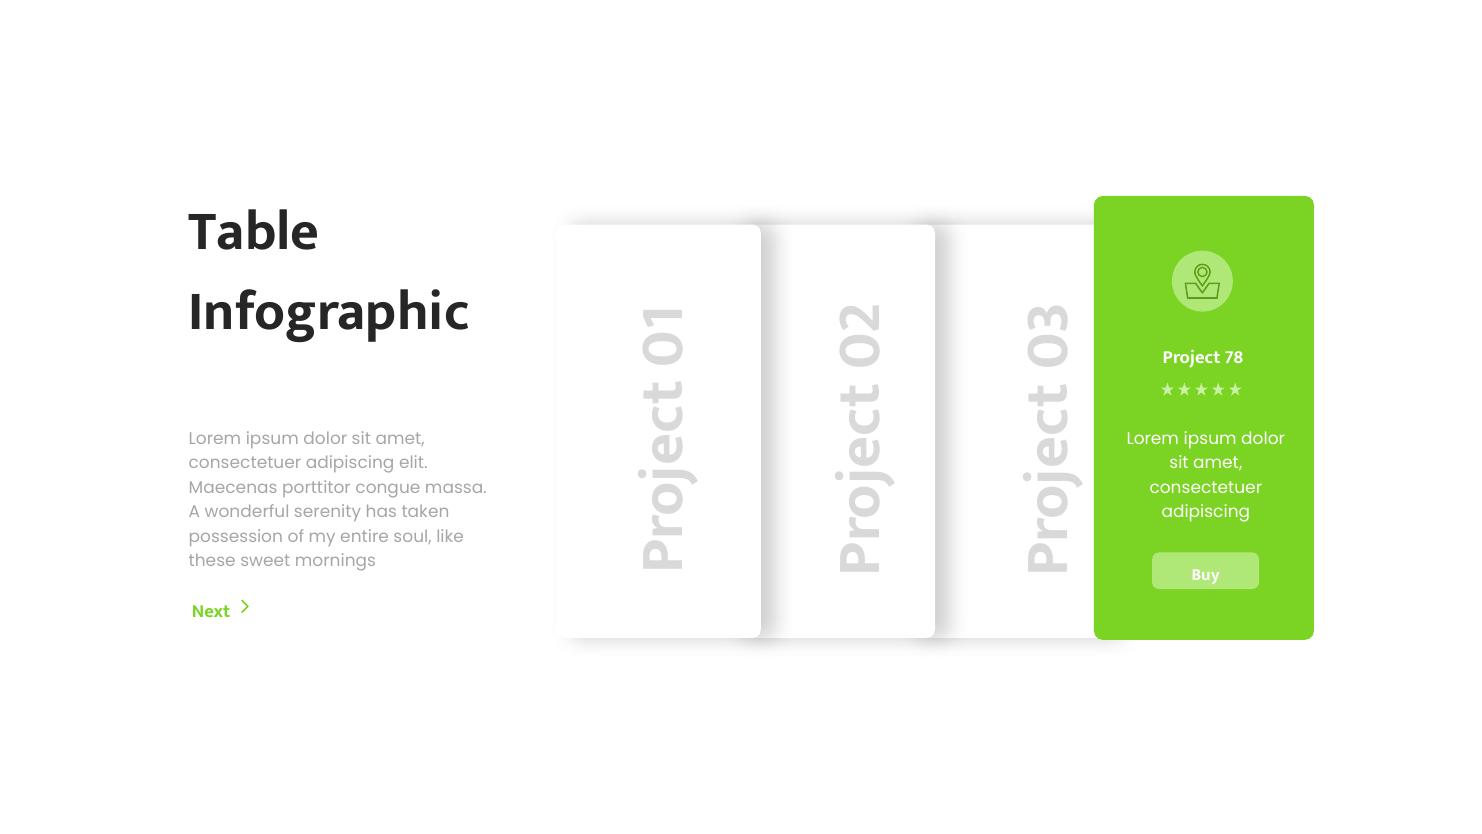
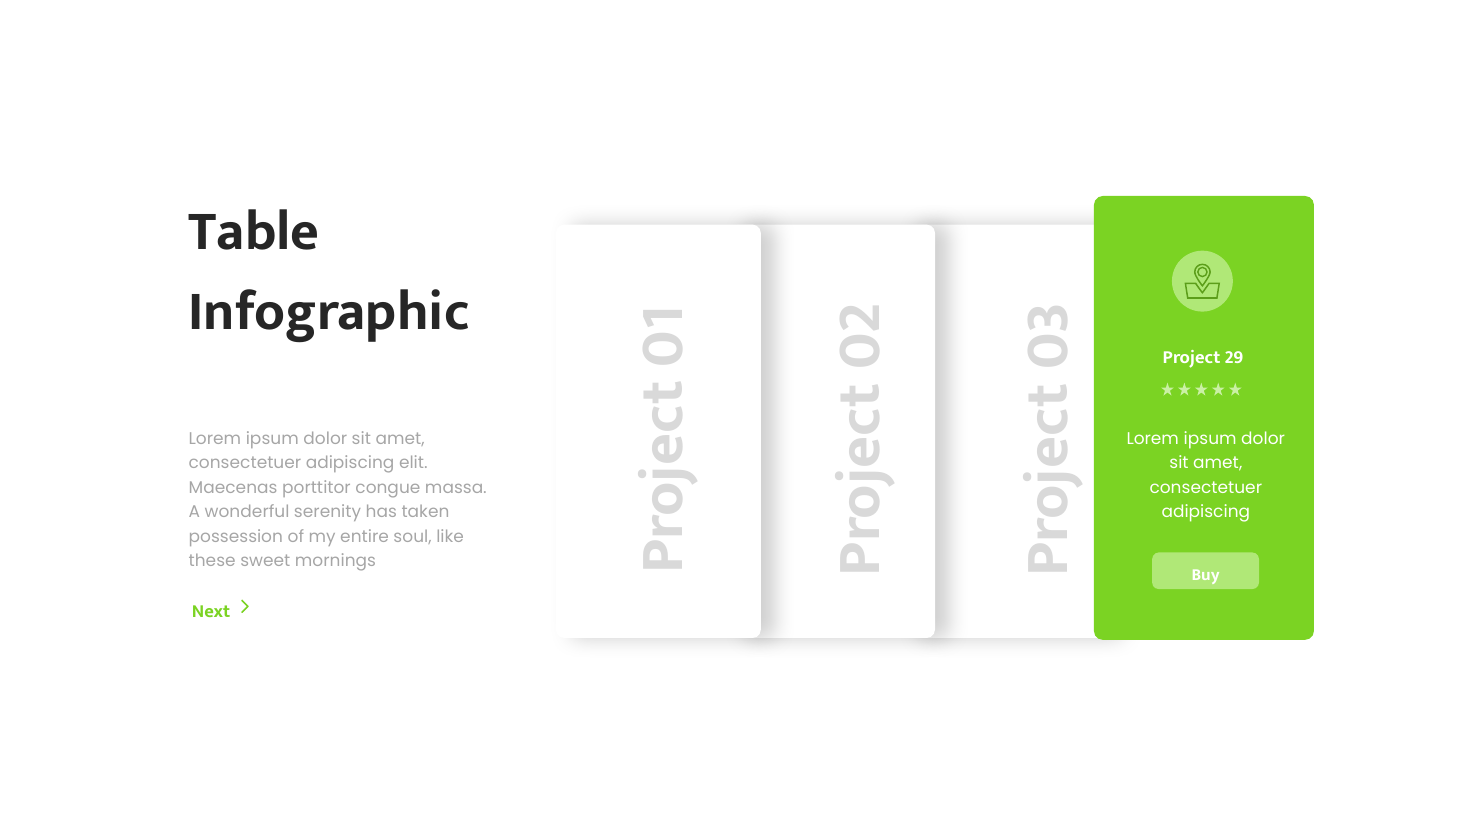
78: 78 -> 29 (1234, 357)
